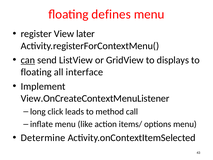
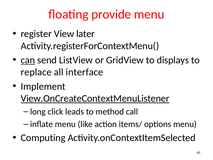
defines: defines -> provide (111, 14)
floating: floating -> replace (36, 72)
View.OnCreateContextMenuListener underline: none -> present (95, 98)
Determine: Determine -> Computing (43, 138)
